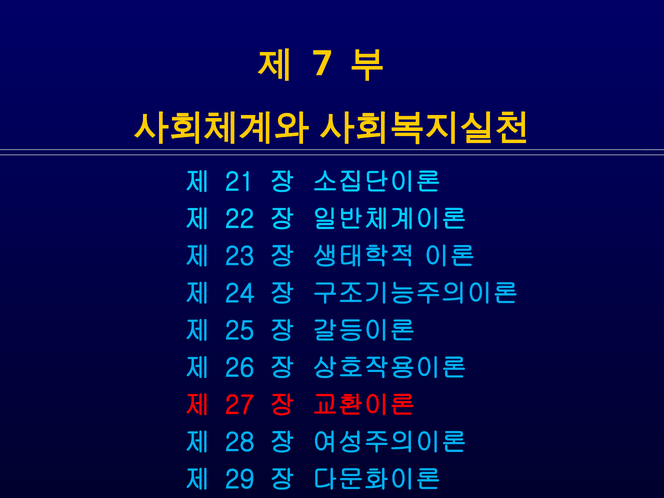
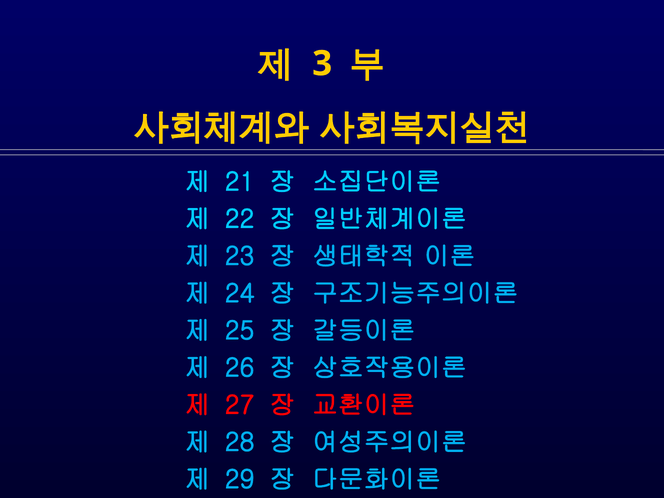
7: 7 -> 3 (322, 64)
